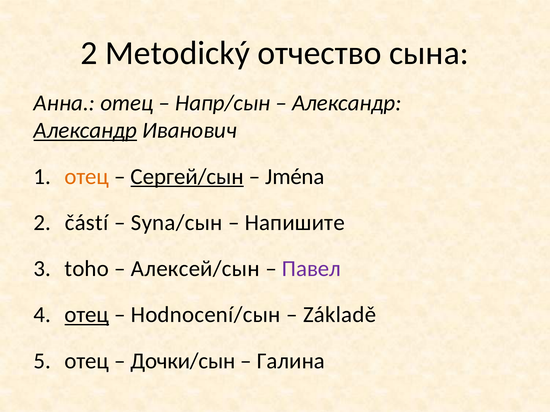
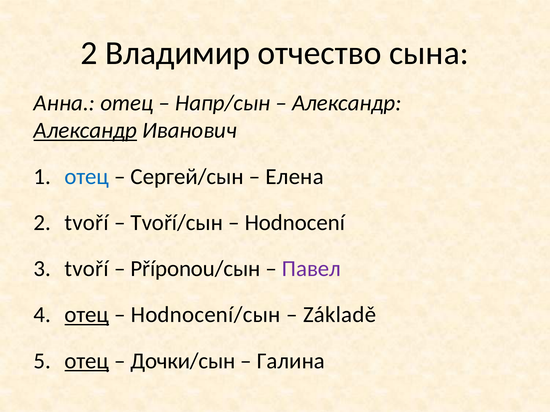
Metodický: Metodický -> Владимир (178, 53)
отец colour: orange -> blue (87, 177)
Сергей/сын underline: present -> none (187, 177)
Jména: Jména -> Елена (295, 177)
2 částí: částí -> tvoří (87, 223)
Syna/сын: Syna/сын -> Tvoří/сын (177, 223)
Напишите: Напишите -> Hodnocení (295, 223)
toho: toho -> tvoří (87, 269)
Алексей/сын: Алексей/сын -> Příponou/сын (195, 269)
отец underline: none -> present (87, 361)
